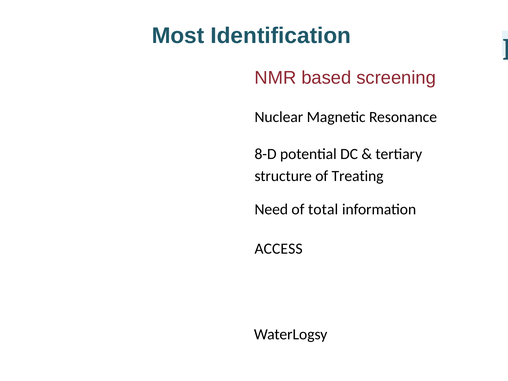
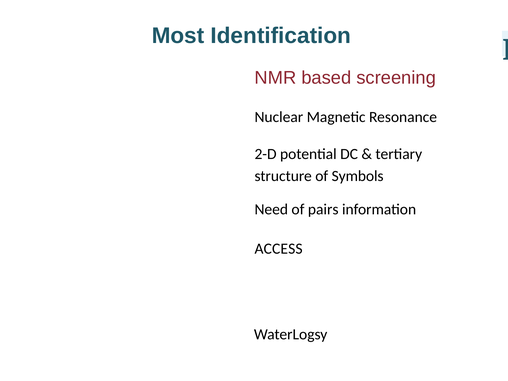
8-D: 8-D -> 2-D (266, 154)
Treating: Treating -> Symbols (358, 176)
total: total -> pairs (323, 209)
